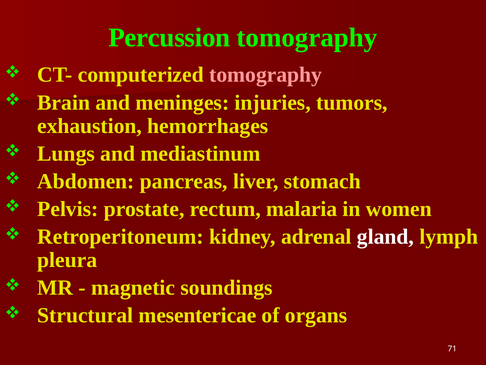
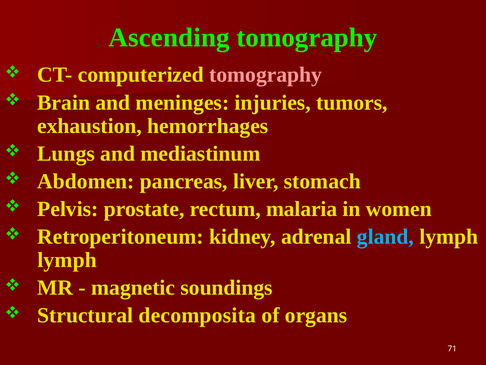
Percussion: Percussion -> Ascending (169, 38)
gland colour: white -> light blue (385, 236)
pleura: pleura -> lymph (67, 260)
mesentericae: mesentericae -> decomposita (197, 315)
